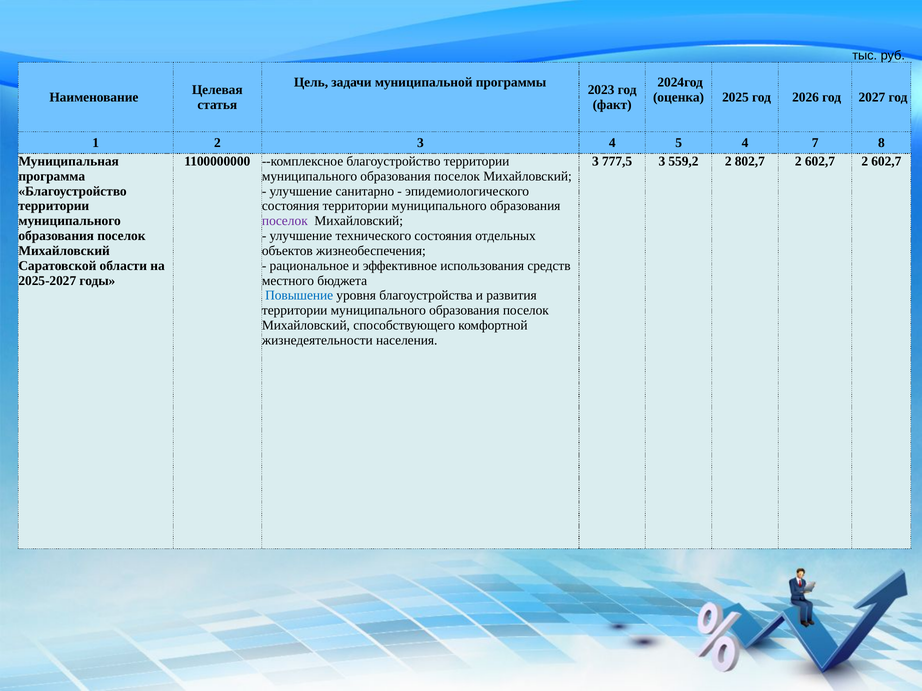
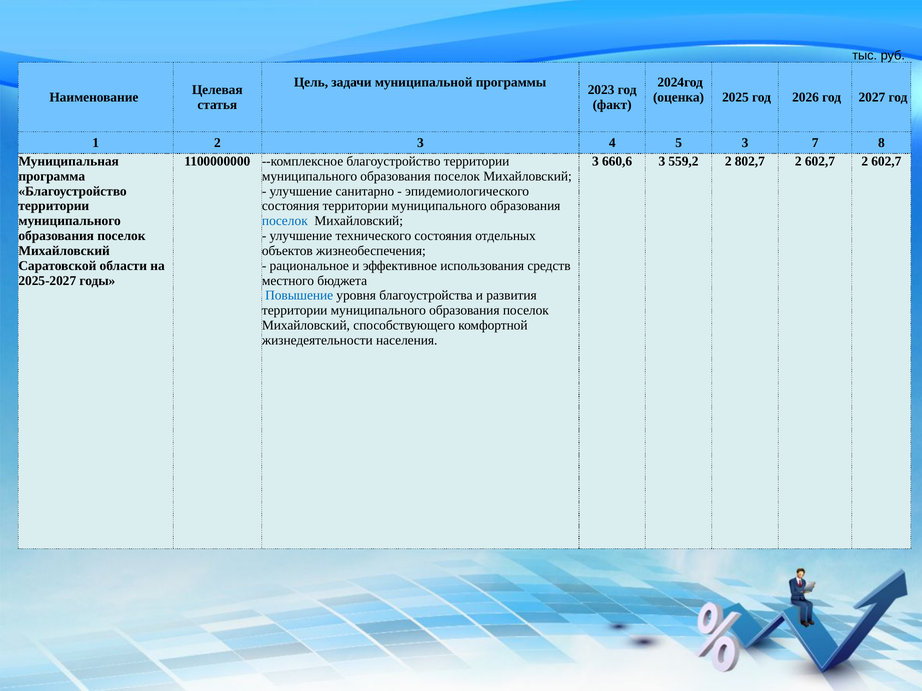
5 4: 4 -> 3 (745, 143)
777,5: 777,5 -> 660,6 (617, 161)
поселок colour: purple -> blue (285, 221)
